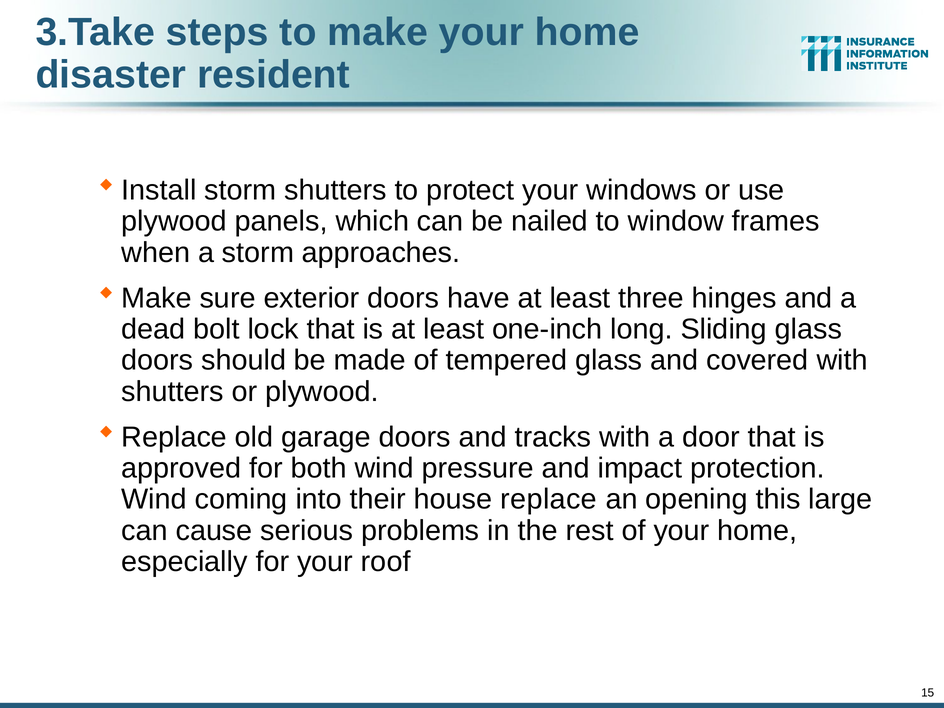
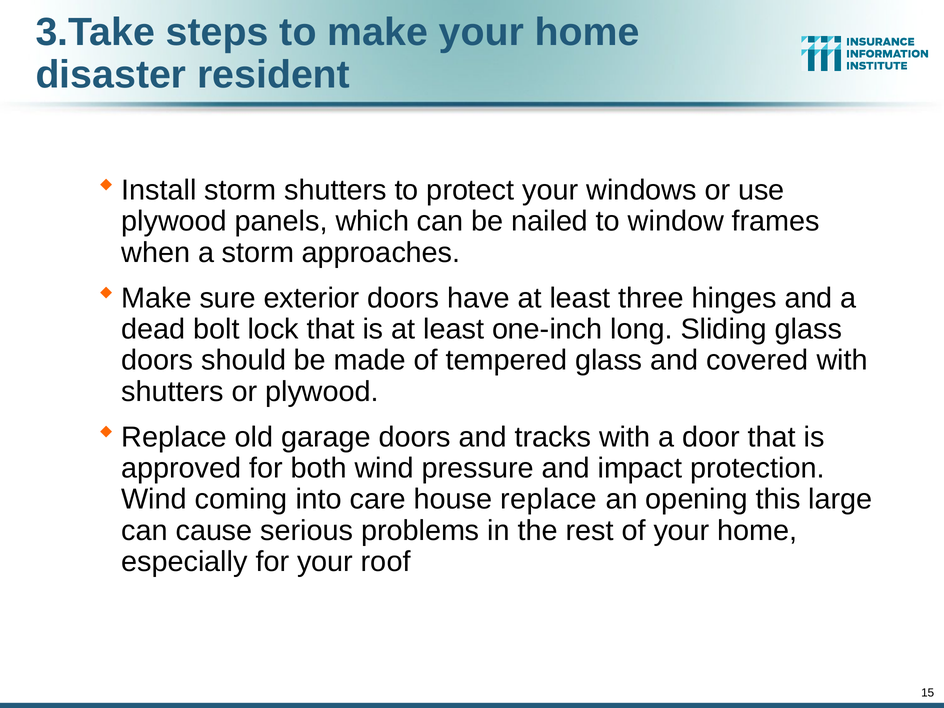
their: their -> care (378, 499)
